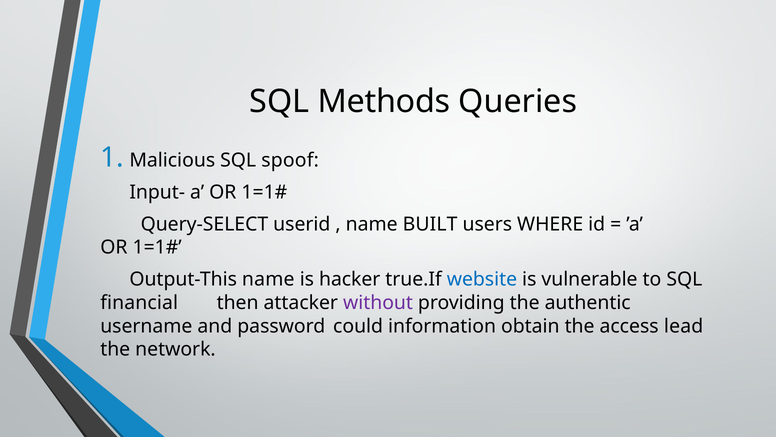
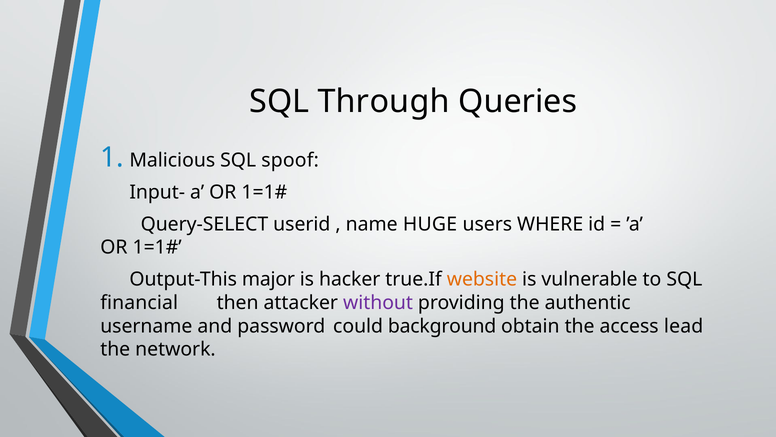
Methods: Methods -> Through (384, 102)
BUILT: BUILT -> HUGE (430, 224)
Output-This name: name -> major (268, 279)
website colour: blue -> orange (482, 279)
information: information -> background (442, 326)
